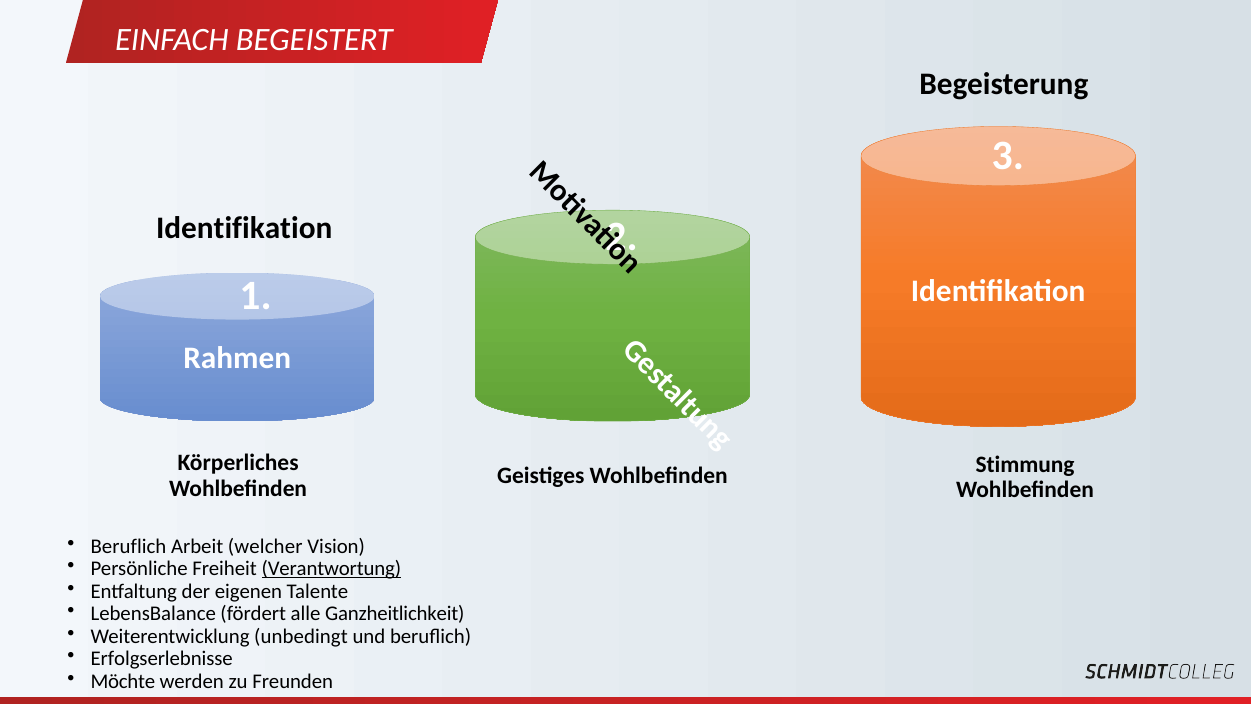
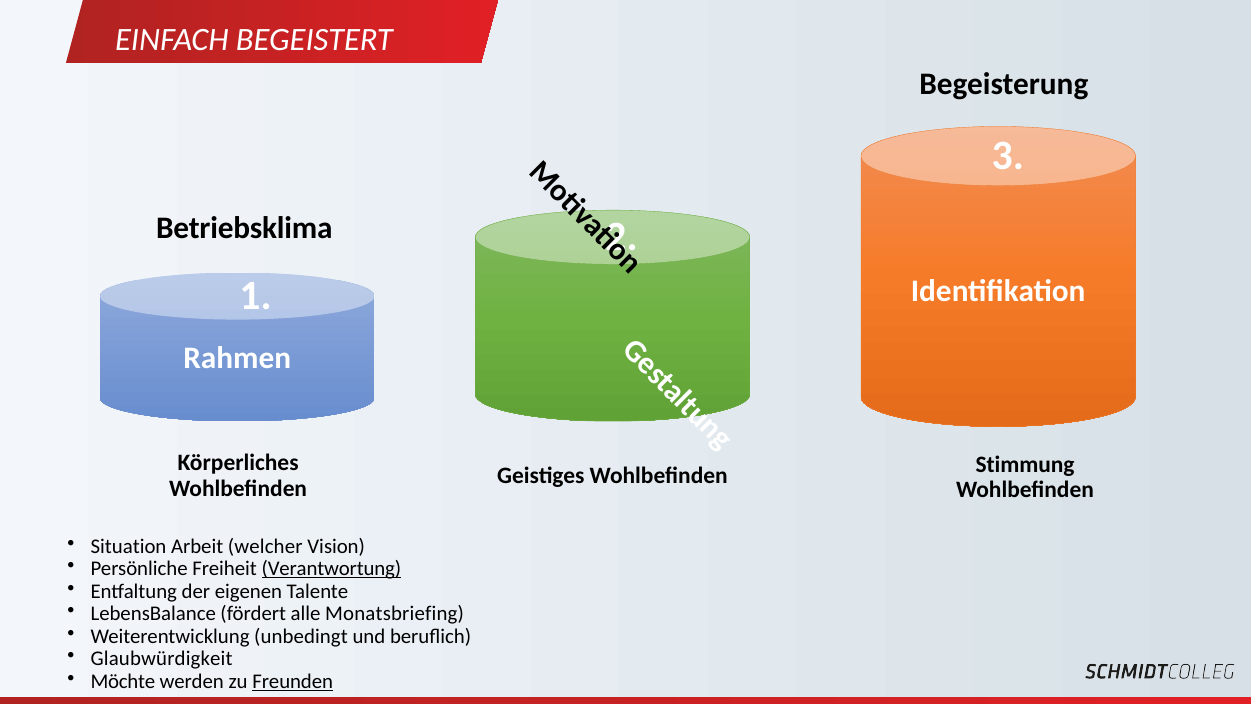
Identifikation: Identifikation -> Betriebsklima (244, 229)
Beruflich: Beruflich -> Situation (129, 546)
Ganzheitlichkeit: Ganzheitlichkeit -> Monatsbriefing (395, 613)
Erfolgserlebnisse: Erfolgserlebnisse -> Glaubwürdigkeit (162, 658)
Freunden underline: none -> present (293, 681)
